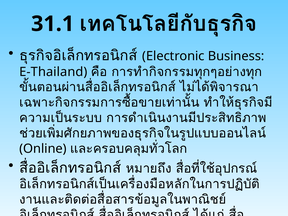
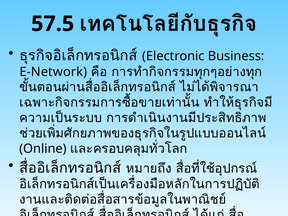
31.1: 31.1 -> 57.5 (53, 24)
E-Thailand: E-Thailand -> E-Network (53, 72)
